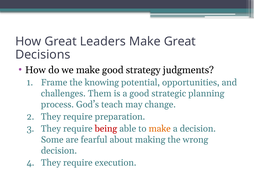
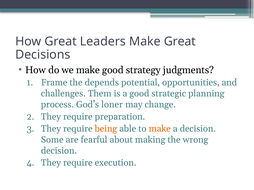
knowing: knowing -> depends (102, 83)
teach: teach -> loner (112, 105)
being colour: red -> orange (106, 129)
